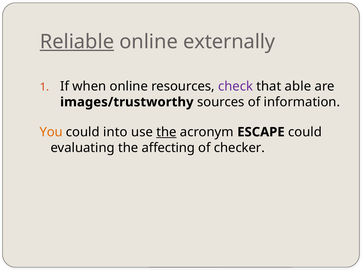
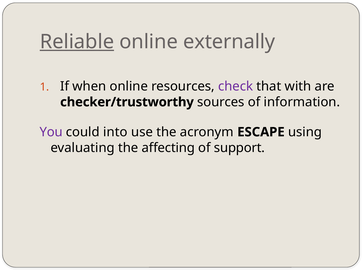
able: able -> with (298, 87)
images/trustworthy: images/trustworthy -> checker/trustworthy (127, 102)
You colour: orange -> purple (51, 132)
the underline: present -> none (166, 132)
ESCAPE could: could -> using (305, 132)
checker: checker -> support (239, 148)
